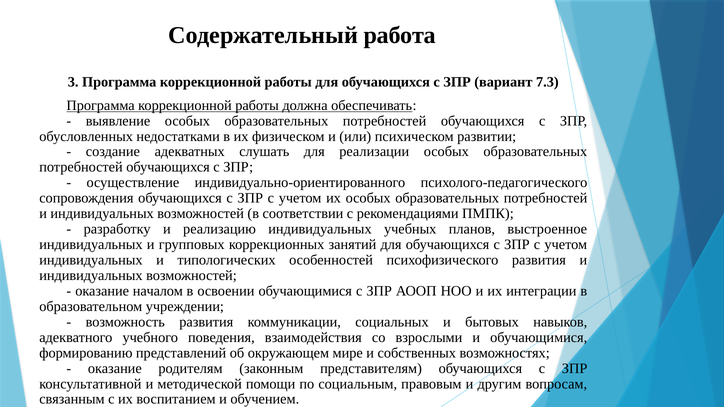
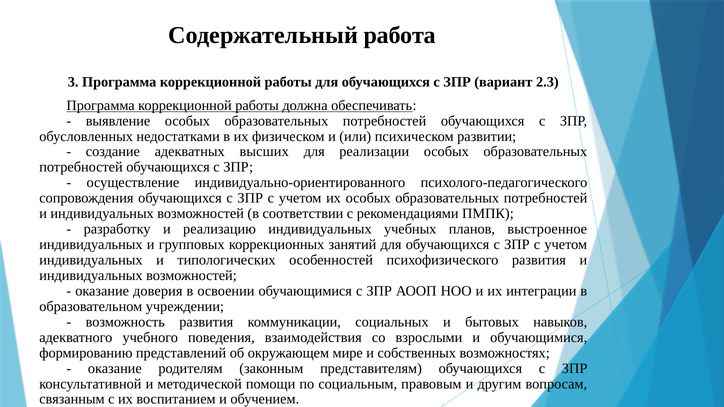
7.3: 7.3 -> 2.3 (547, 82)
слушать: слушать -> высших (264, 152)
началом: началом -> доверия (158, 291)
